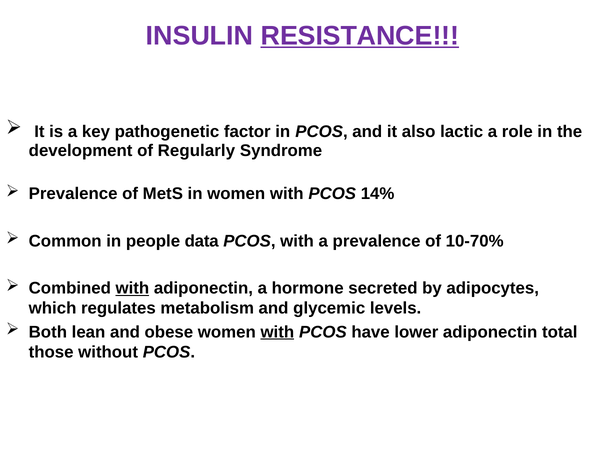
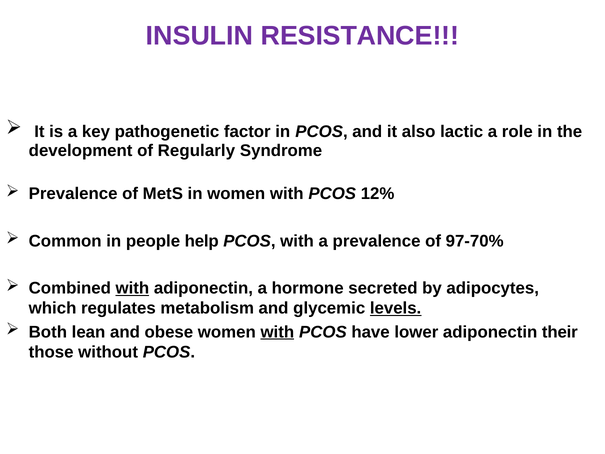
RESISTANCE underline: present -> none (360, 36)
14%: 14% -> 12% (378, 194)
data: data -> help (202, 241)
10-70%: 10-70% -> 97-70% (475, 241)
levels underline: none -> present (396, 308)
total: total -> their (560, 332)
